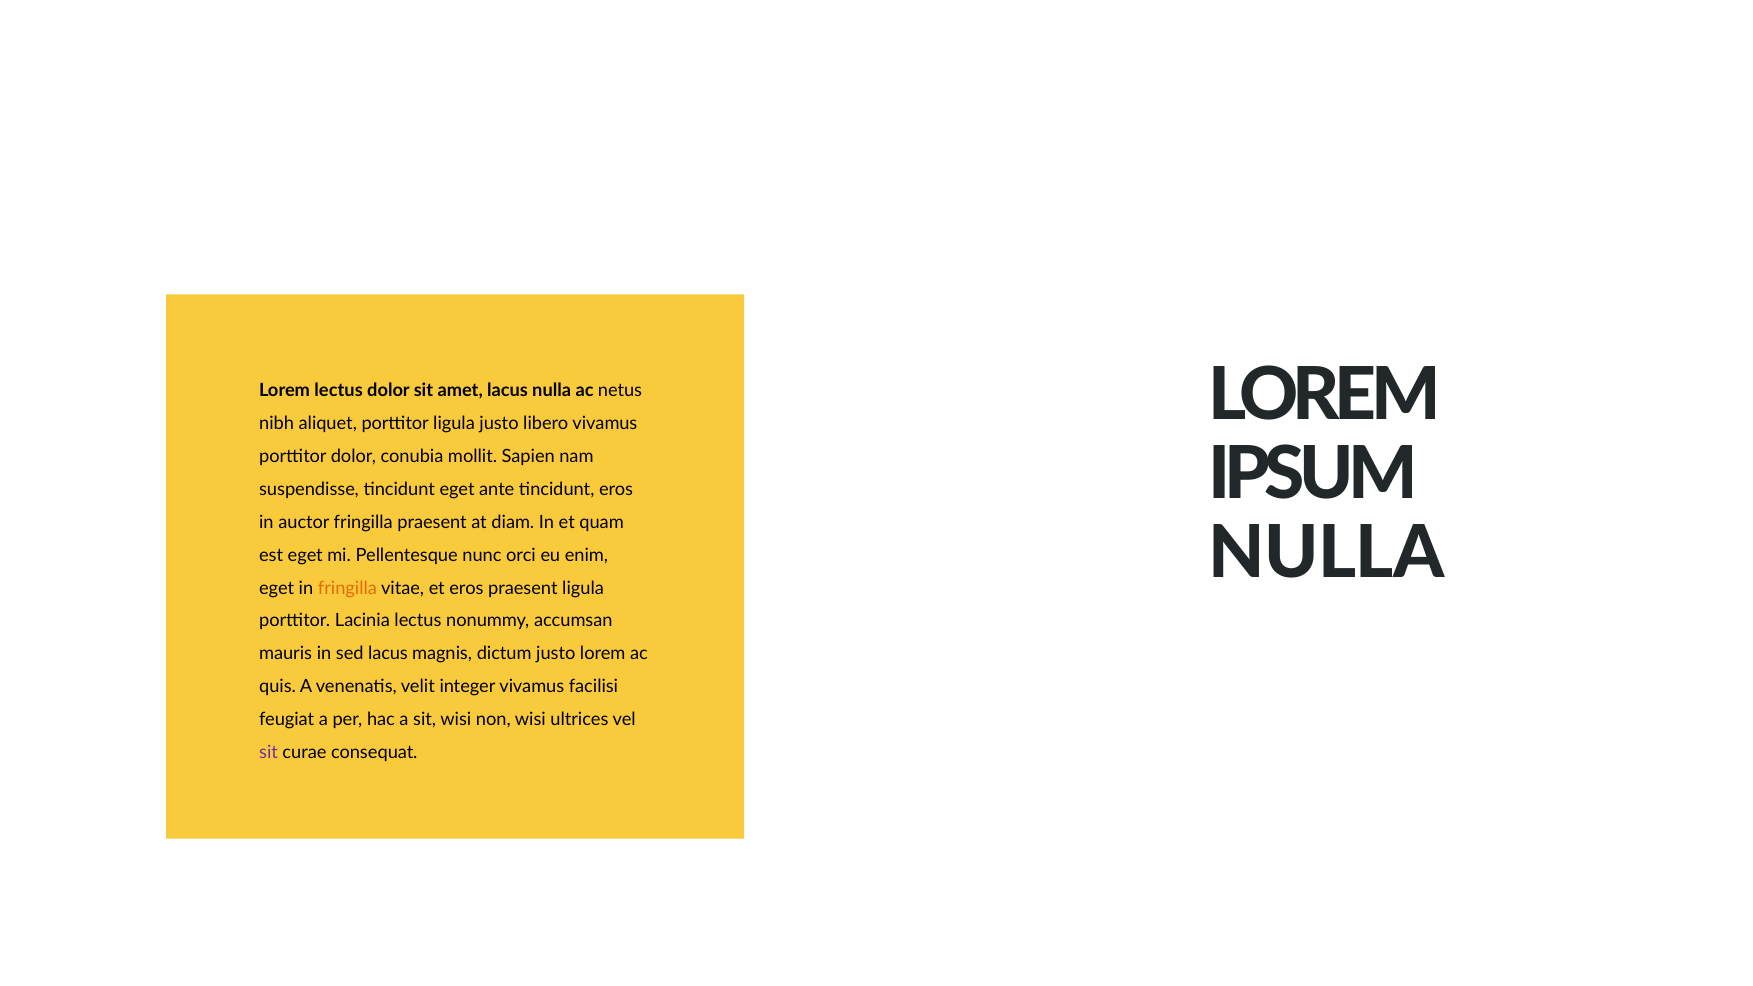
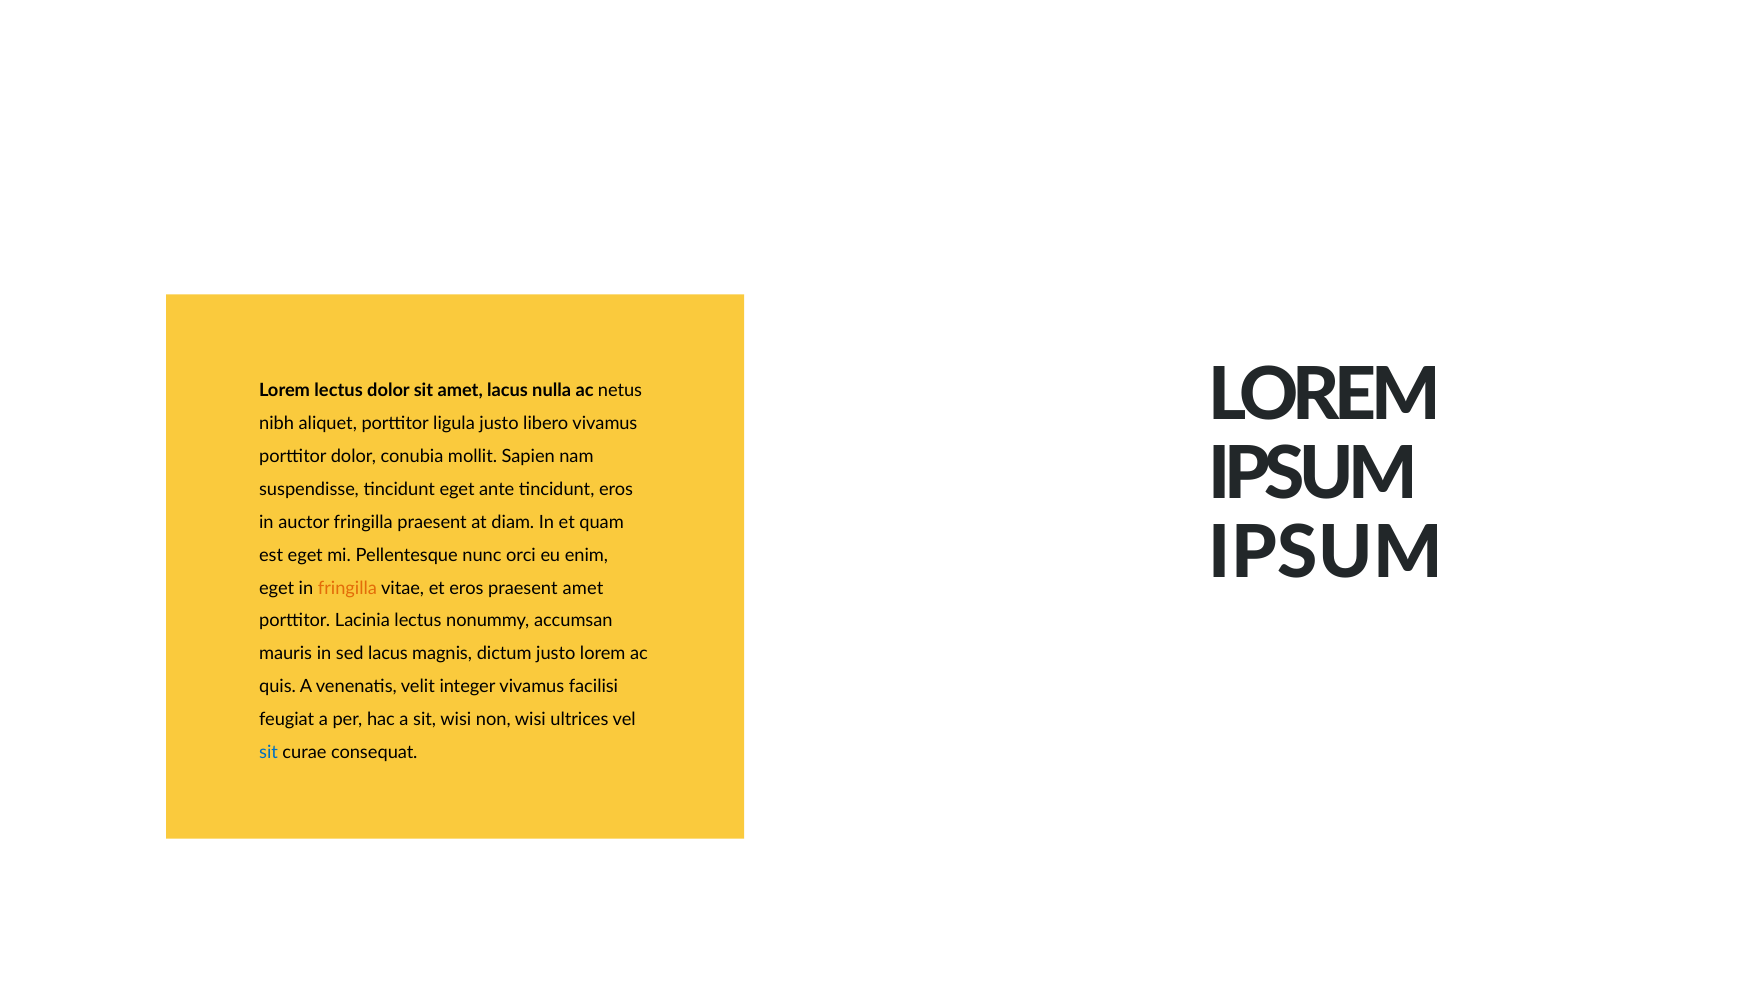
NULLA: NULLA -> IPSUM (1326, 553)
praesent ligula: ligula -> amet (583, 588)
sit colour: purple -> blue (269, 753)
